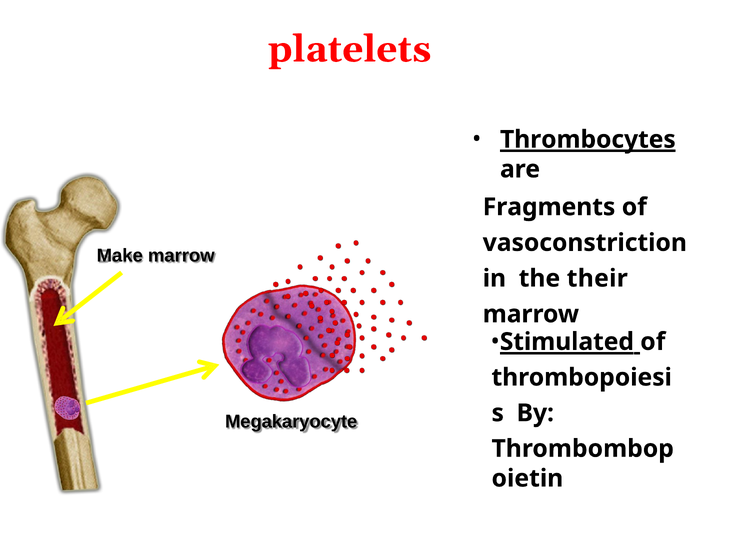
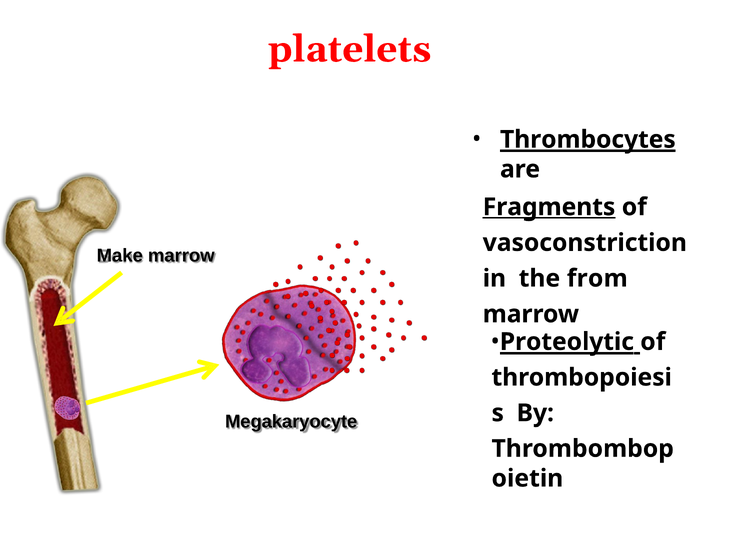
Fragments underline: none -> present (549, 207)
their: their -> from (597, 278)
Stimulated: Stimulated -> Proteolytic (567, 341)
